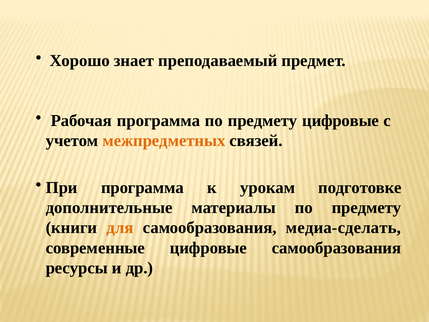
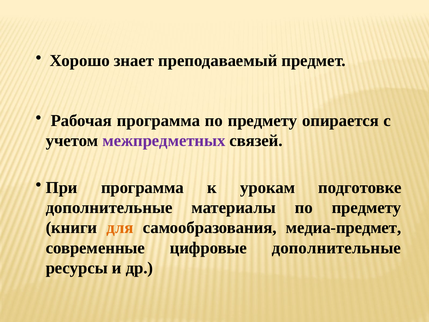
предмету цифровые: цифровые -> опирается (341, 121)
межпредметных colour: orange -> purple (164, 141)
медиа-сделать: медиа-сделать -> медиа-предмет (344, 228)
цифровые самообразования: самообразования -> дополнительные (336, 248)
